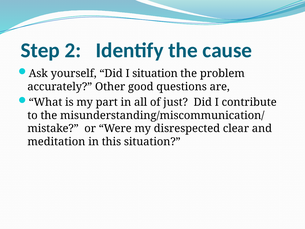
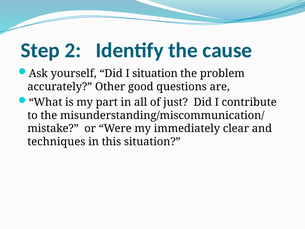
disrespected: disrespected -> immediately (187, 128)
meditation: meditation -> techniques (56, 142)
